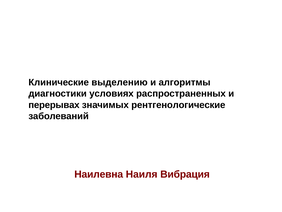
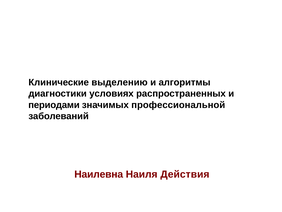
перерывах: перерывах -> периодами (54, 105)
рентгенологические: рентгенологические -> профессиональной (178, 105)
Вибрация: Вибрация -> Действия (185, 174)
